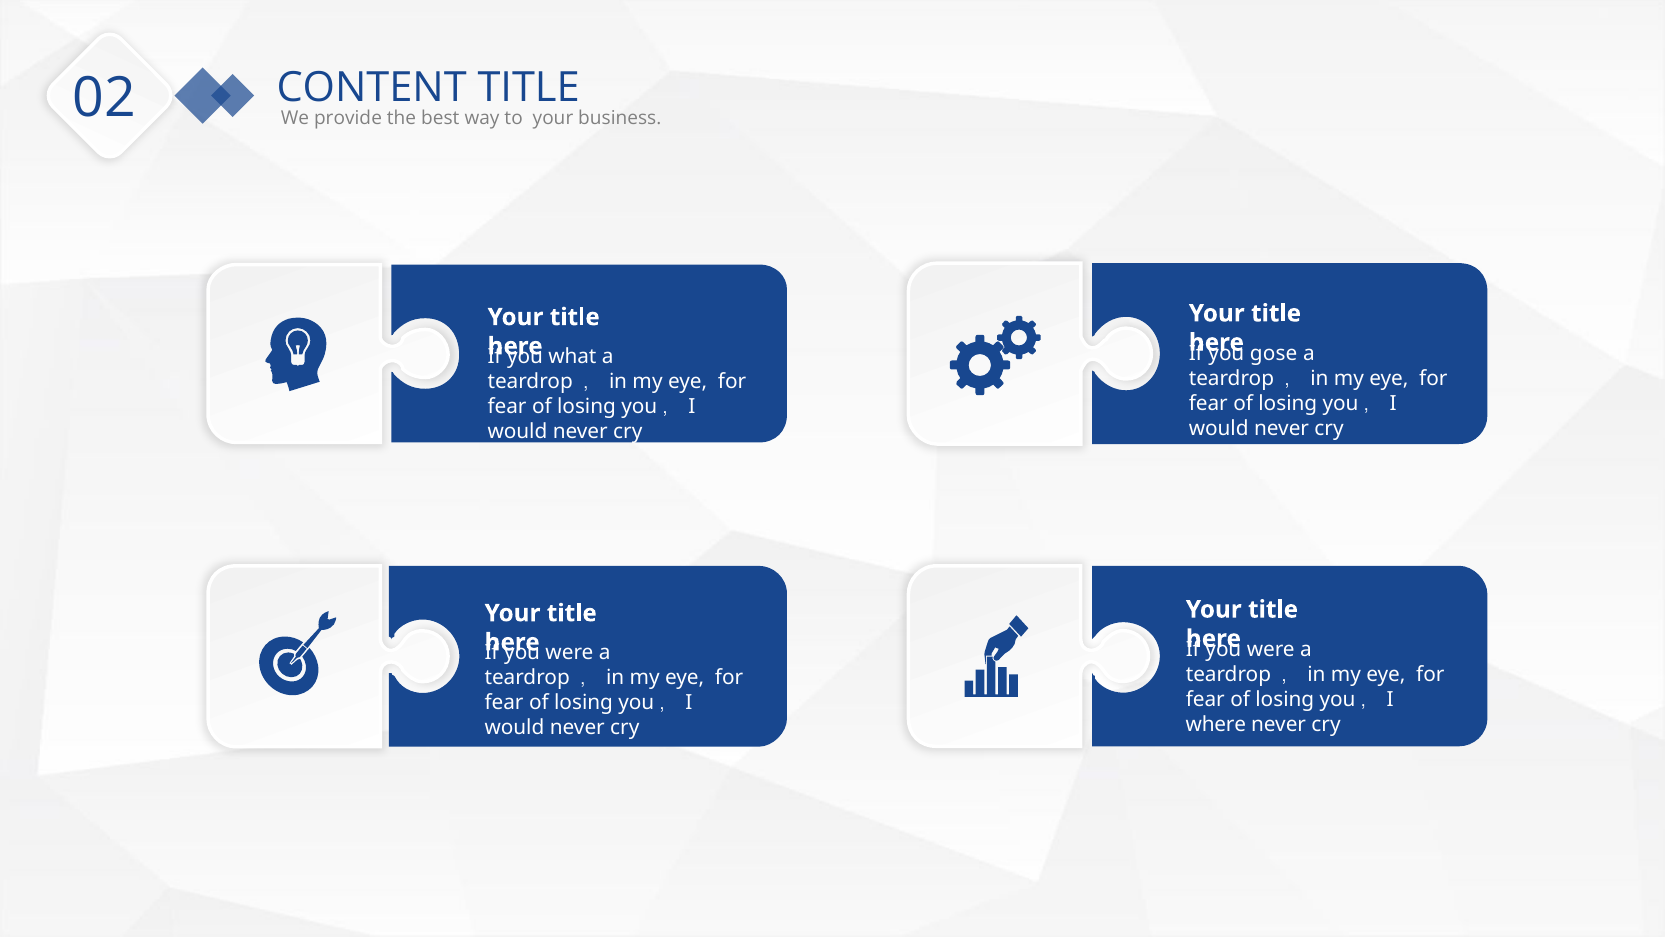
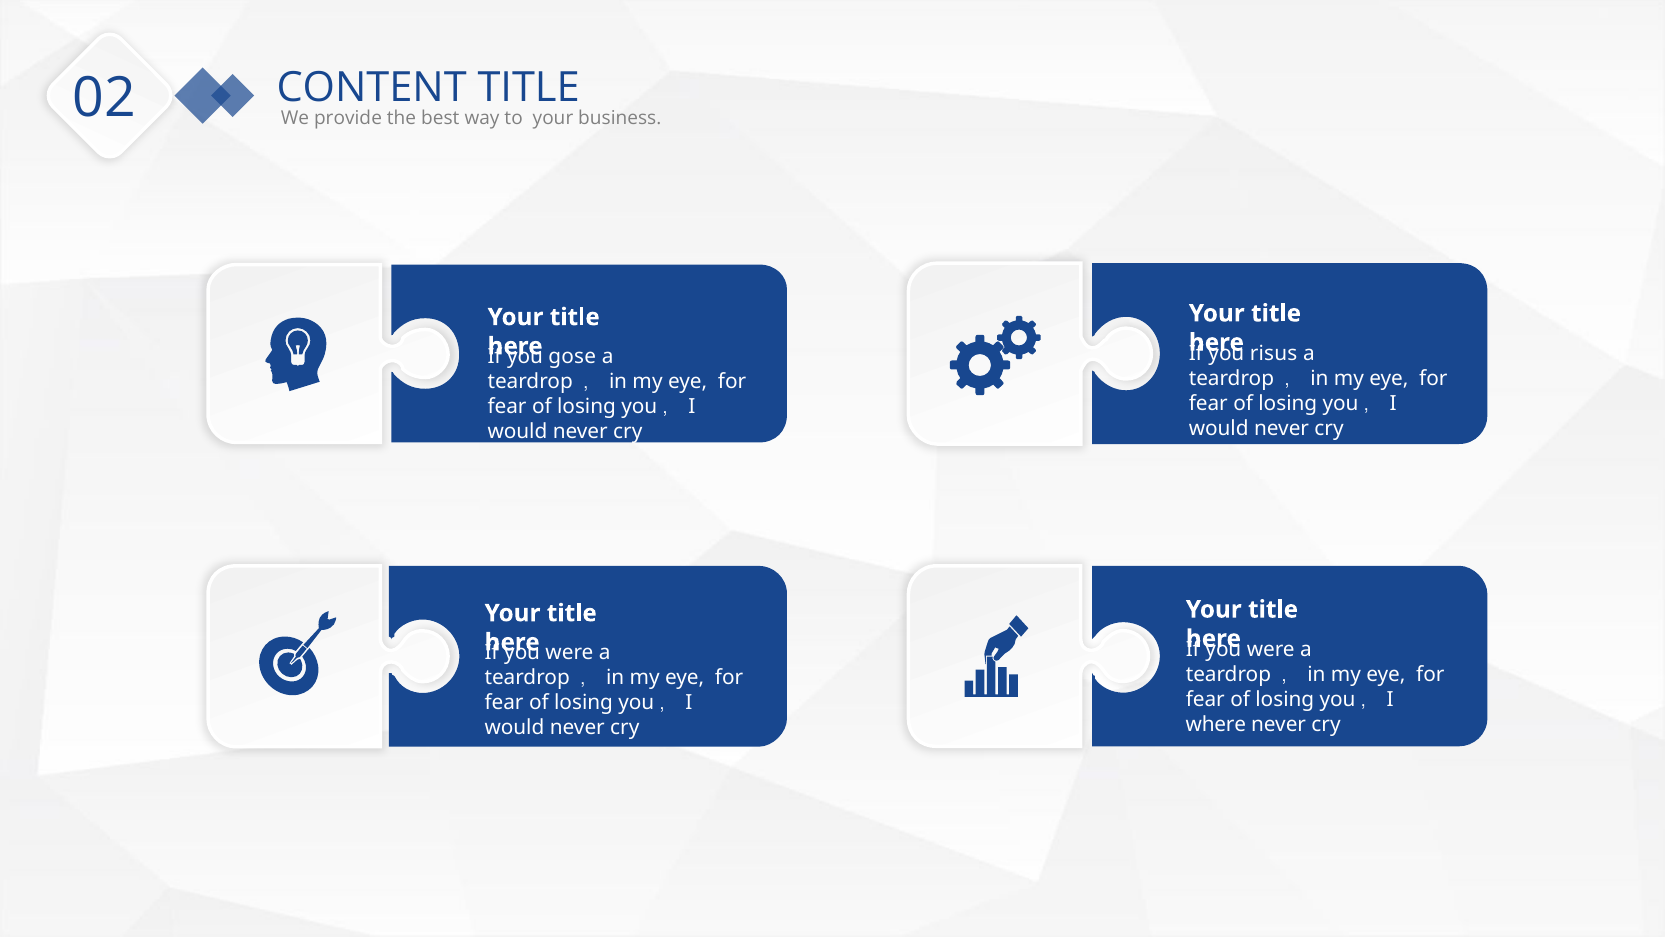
gose: gose -> risus (1274, 353)
what: what -> gose (572, 357)
